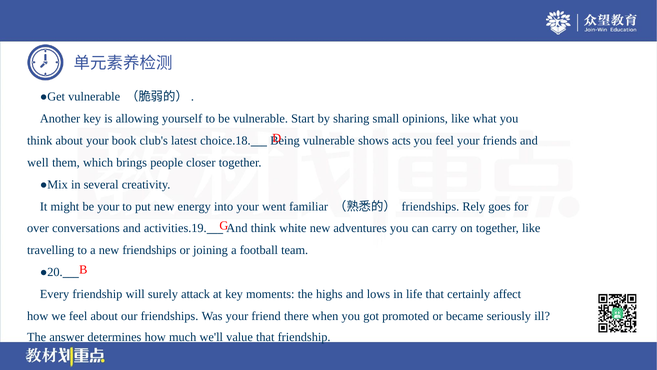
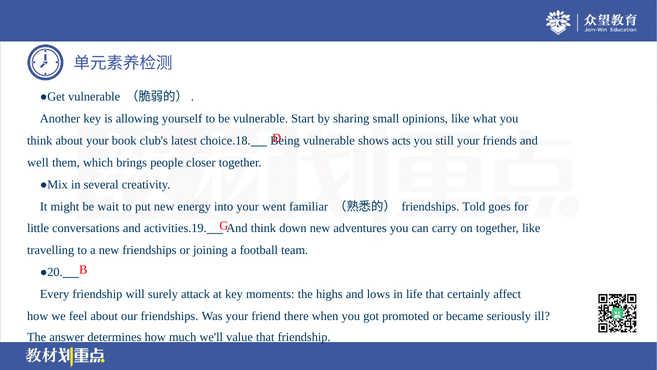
you feel: feel -> still (445, 140)
be your: your -> wait (108, 206)
Rely: Rely -> Told (474, 206)
over: over -> little (38, 228)
white: white -> down (293, 228)
